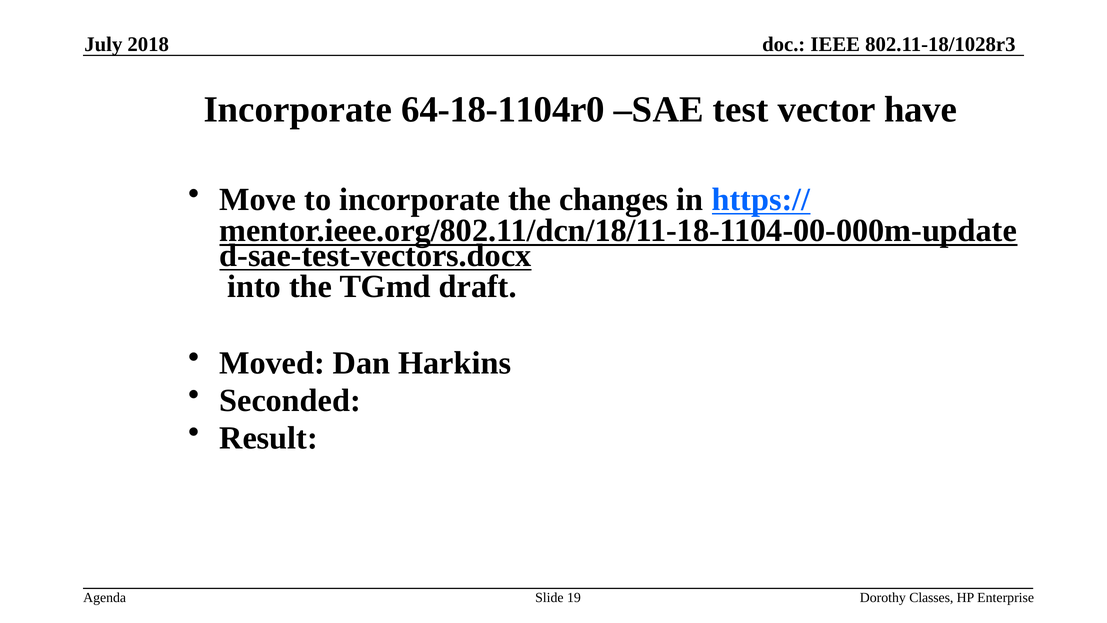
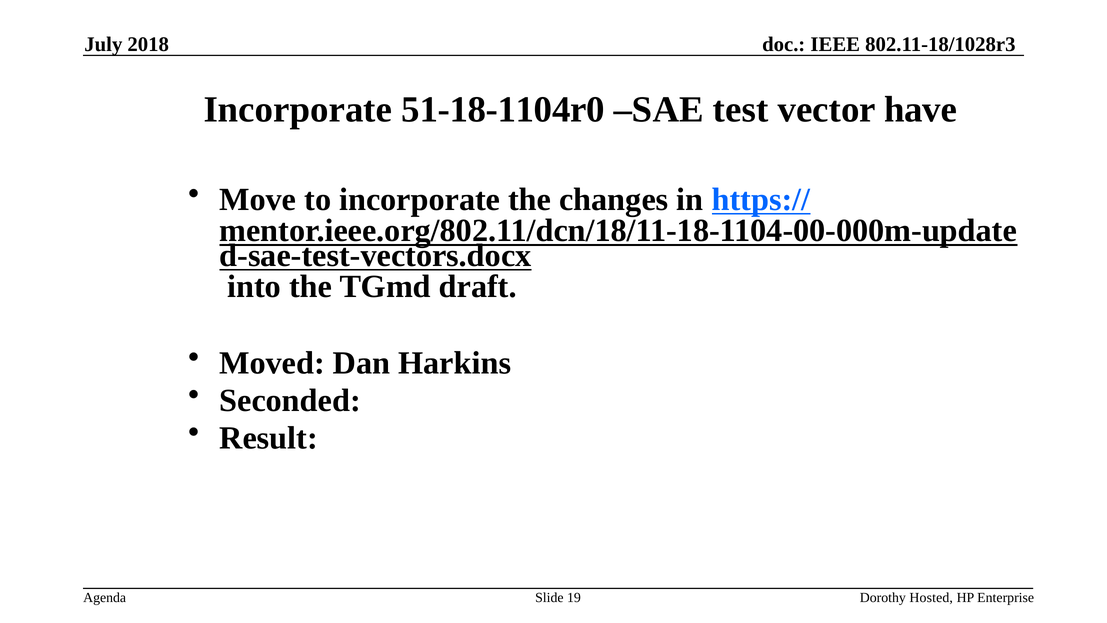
64-18-1104r0: 64-18-1104r0 -> 51-18-1104r0 (503, 110)
Classes: Classes -> Hosted (931, 597)
